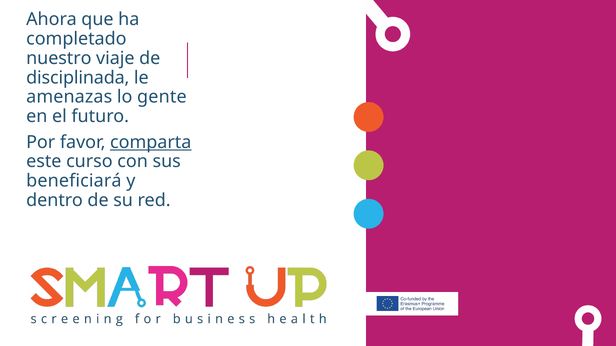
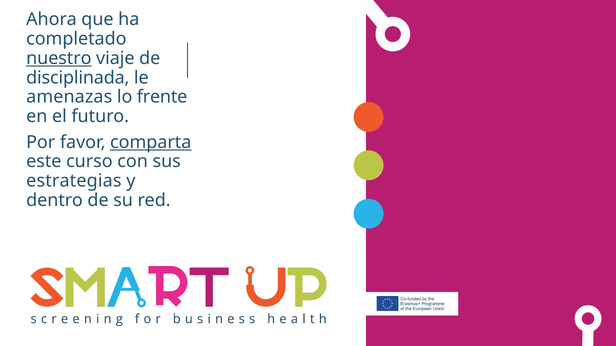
nuestro underline: none -> present (59, 58)
gente: gente -> frente (162, 97)
beneficiará: beneficiará -> estrategias (74, 181)
